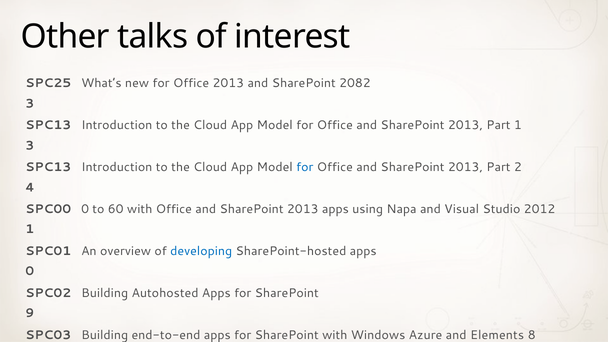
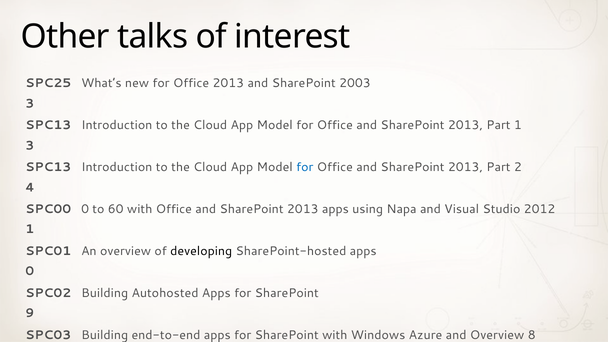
2082: 2082 -> 2003 (355, 83)
developing colour: blue -> black (201, 251)
and Elements: Elements -> Overview (497, 335)
